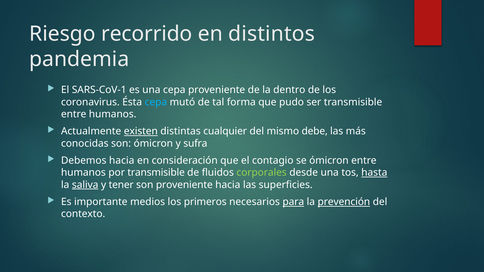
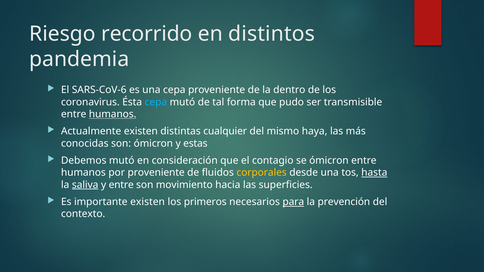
SARS-CoV-1: SARS-CoV-1 -> SARS-CoV-6 (99, 90)
humanos underline: none -> present (113, 114)
existen underline: present -> none (141, 131)
debe: debe -> haya (315, 131)
sufra: sufra -> estas (195, 144)
Debemos hacia: hacia -> mutó (122, 161)
por transmisible: transmisible -> proveniente (156, 173)
corporales colour: light green -> yellow (262, 173)
y tener: tener -> entre (121, 185)
son proveniente: proveniente -> movimiento (184, 185)
importante medios: medios -> existen (148, 202)
prevención underline: present -> none (344, 202)
